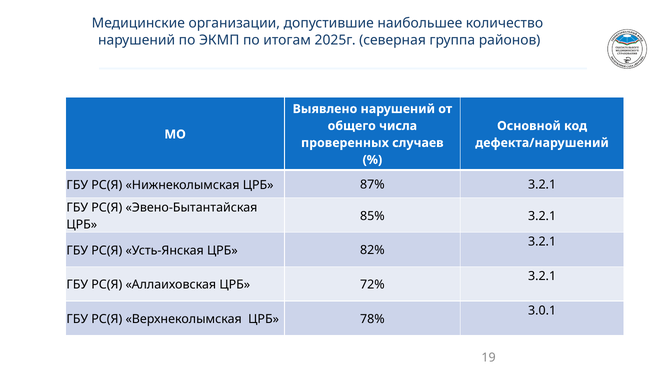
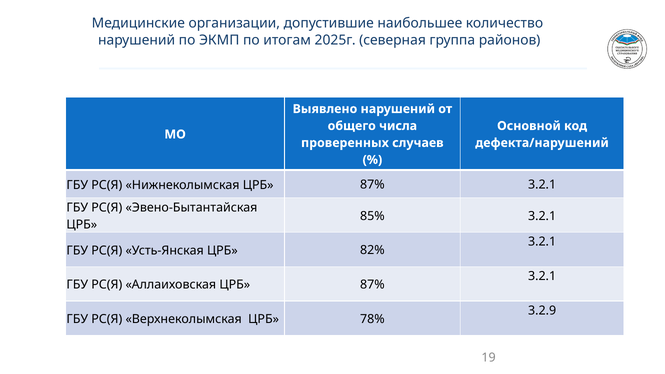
Аллаиховская ЦРБ 72%: 72% -> 87% (372, 285)
3.0.1: 3.0.1 -> 3.2.9 (542, 311)
